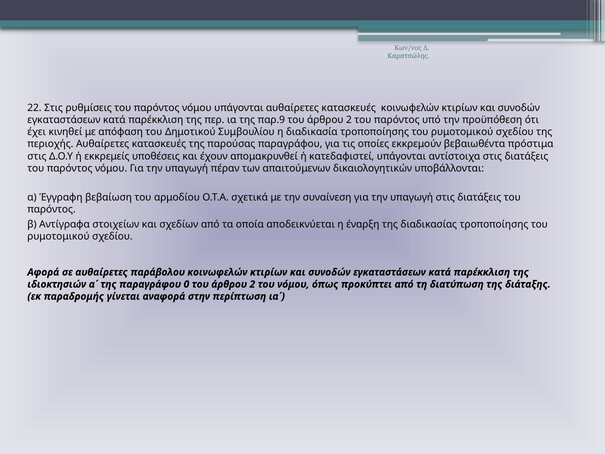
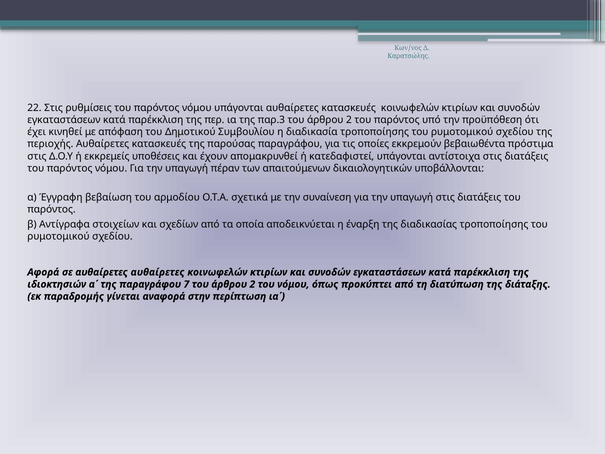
παρ.9: παρ.9 -> παρ.3 (271, 120)
αυθαίρετες παράβολου: παράβολου -> αυθαίρετες (158, 272)
0: 0 -> 7 (186, 284)
